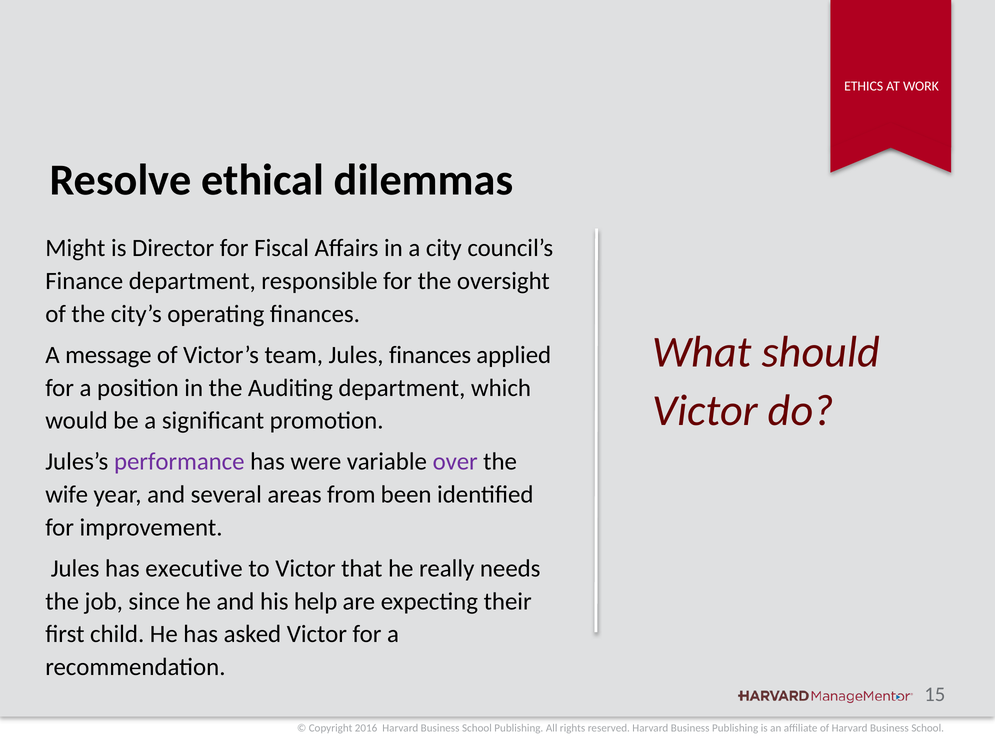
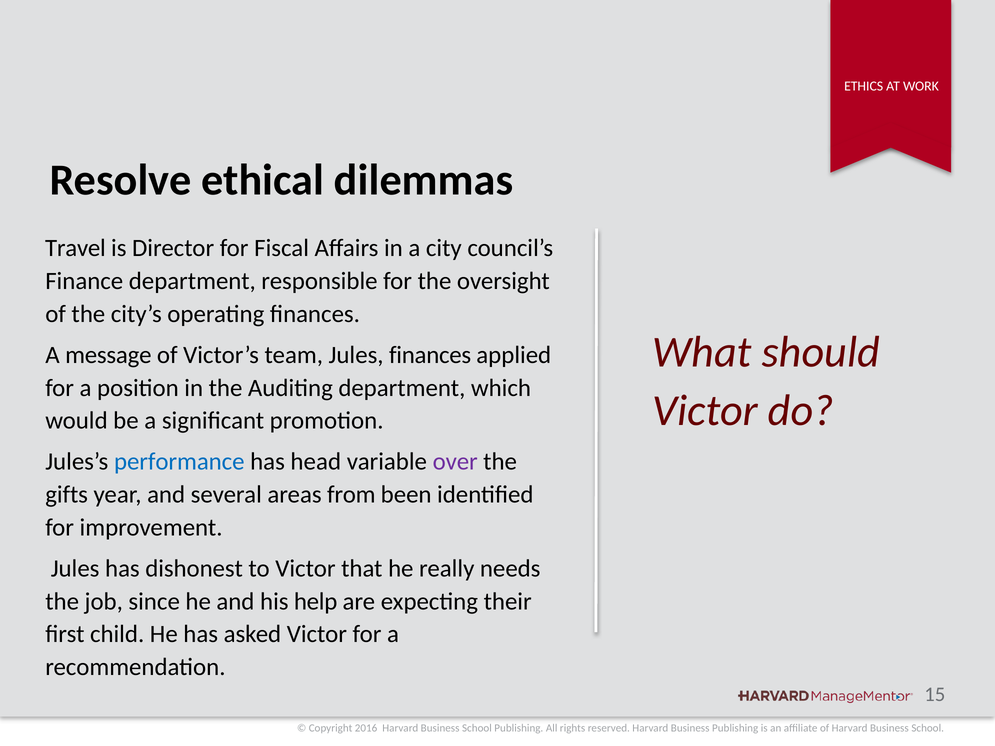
Might: Might -> Travel (75, 248)
performance colour: purple -> blue (179, 462)
were: were -> head (316, 462)
wife: wife -> gifts (67, 495)
executive: executive -> dishonest (194, 569)
